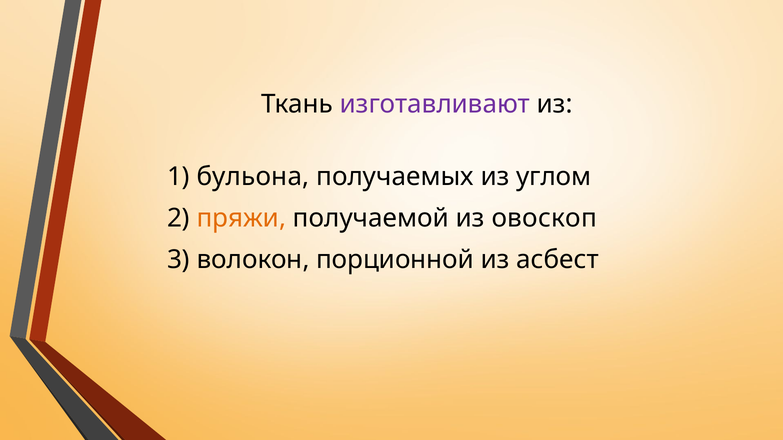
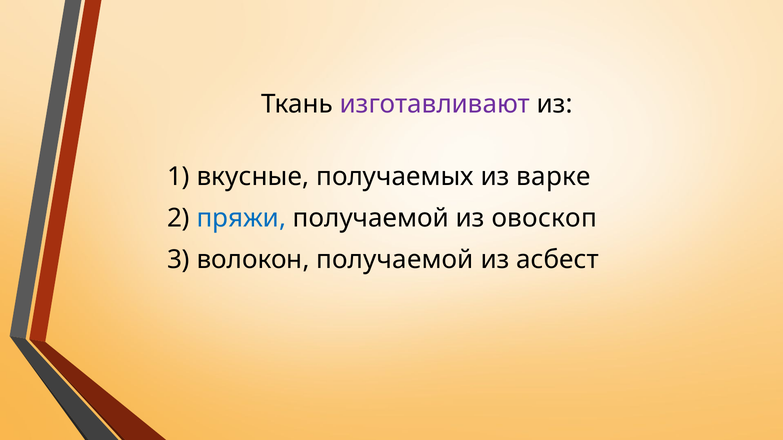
бульона: бульона -> вкусные (253, 177)
углом: углом -> варке (554, 177)
пряжи colour: orange -> blue (241, 218)
волокон порционной: порционной -> получаемой (395, 260)
